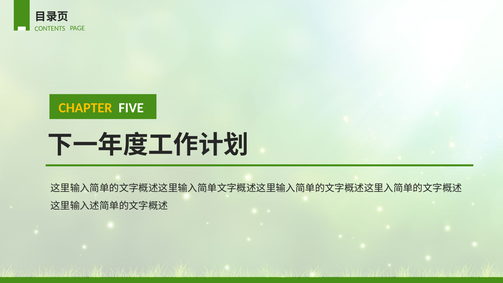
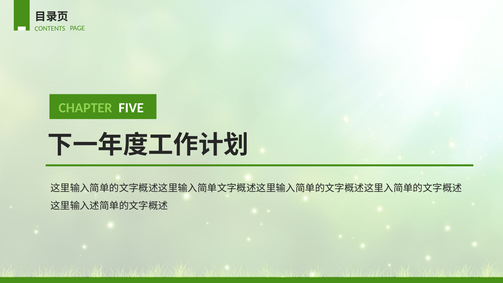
CHAPTER colour: yellow -> light green (85, 108)
